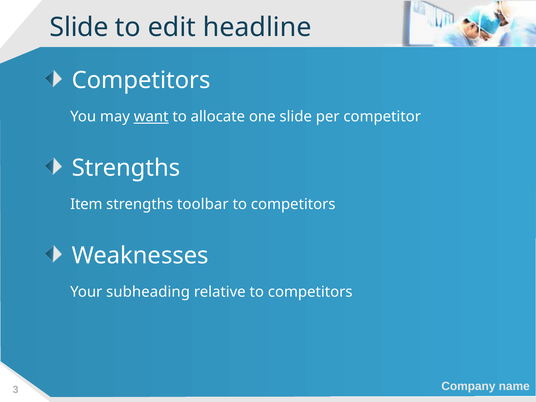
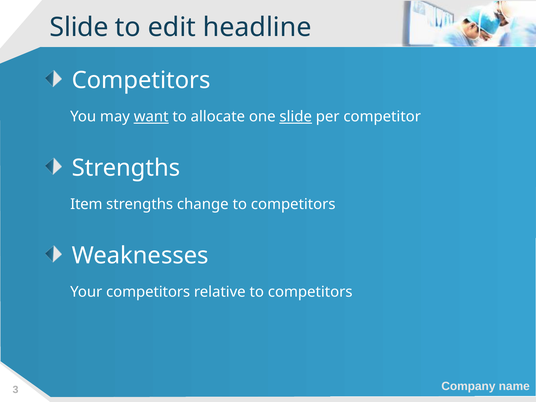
slide underline: none -> present (296, 117)
toolbar: toolbar -> change (203, 204)
Your subheading: subheading -> competitors (148, 292)
